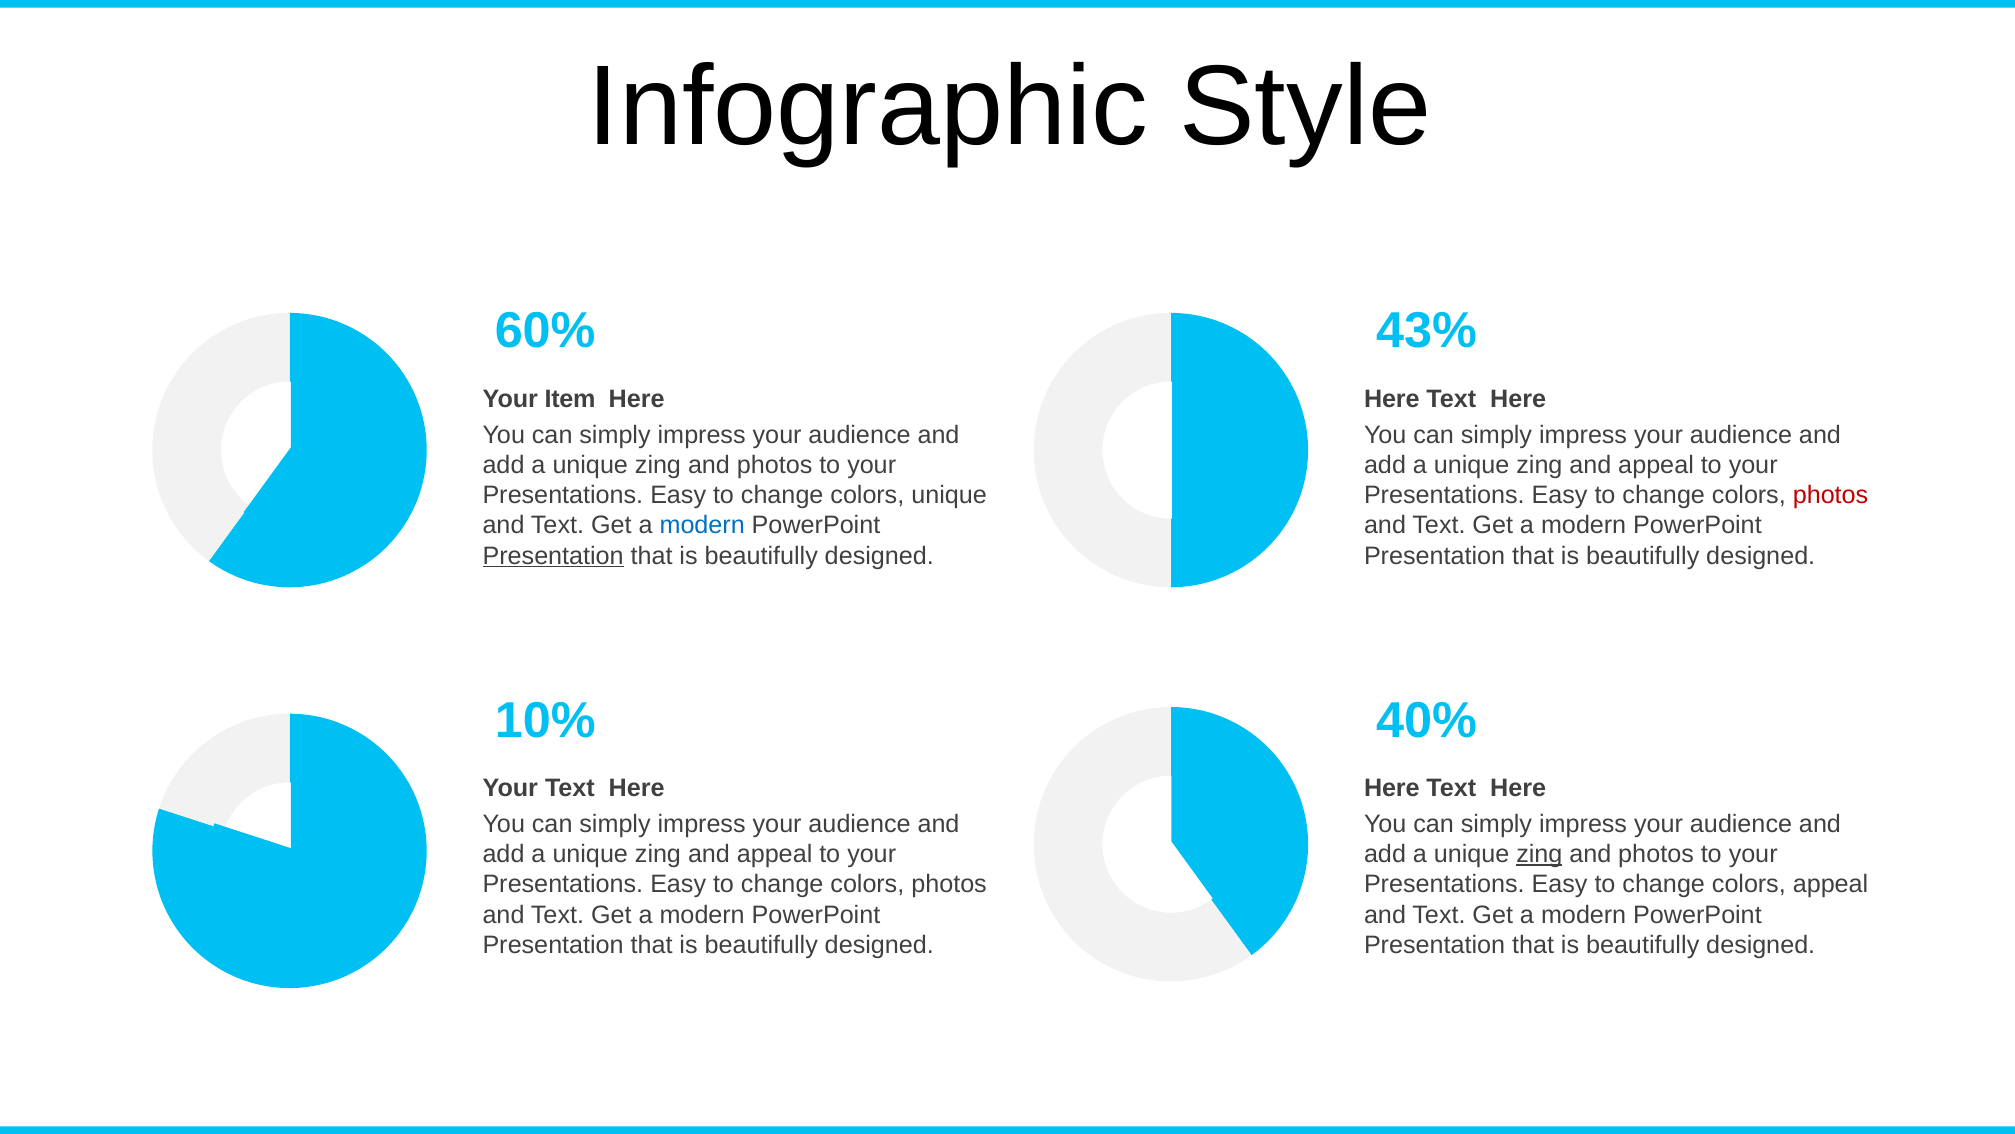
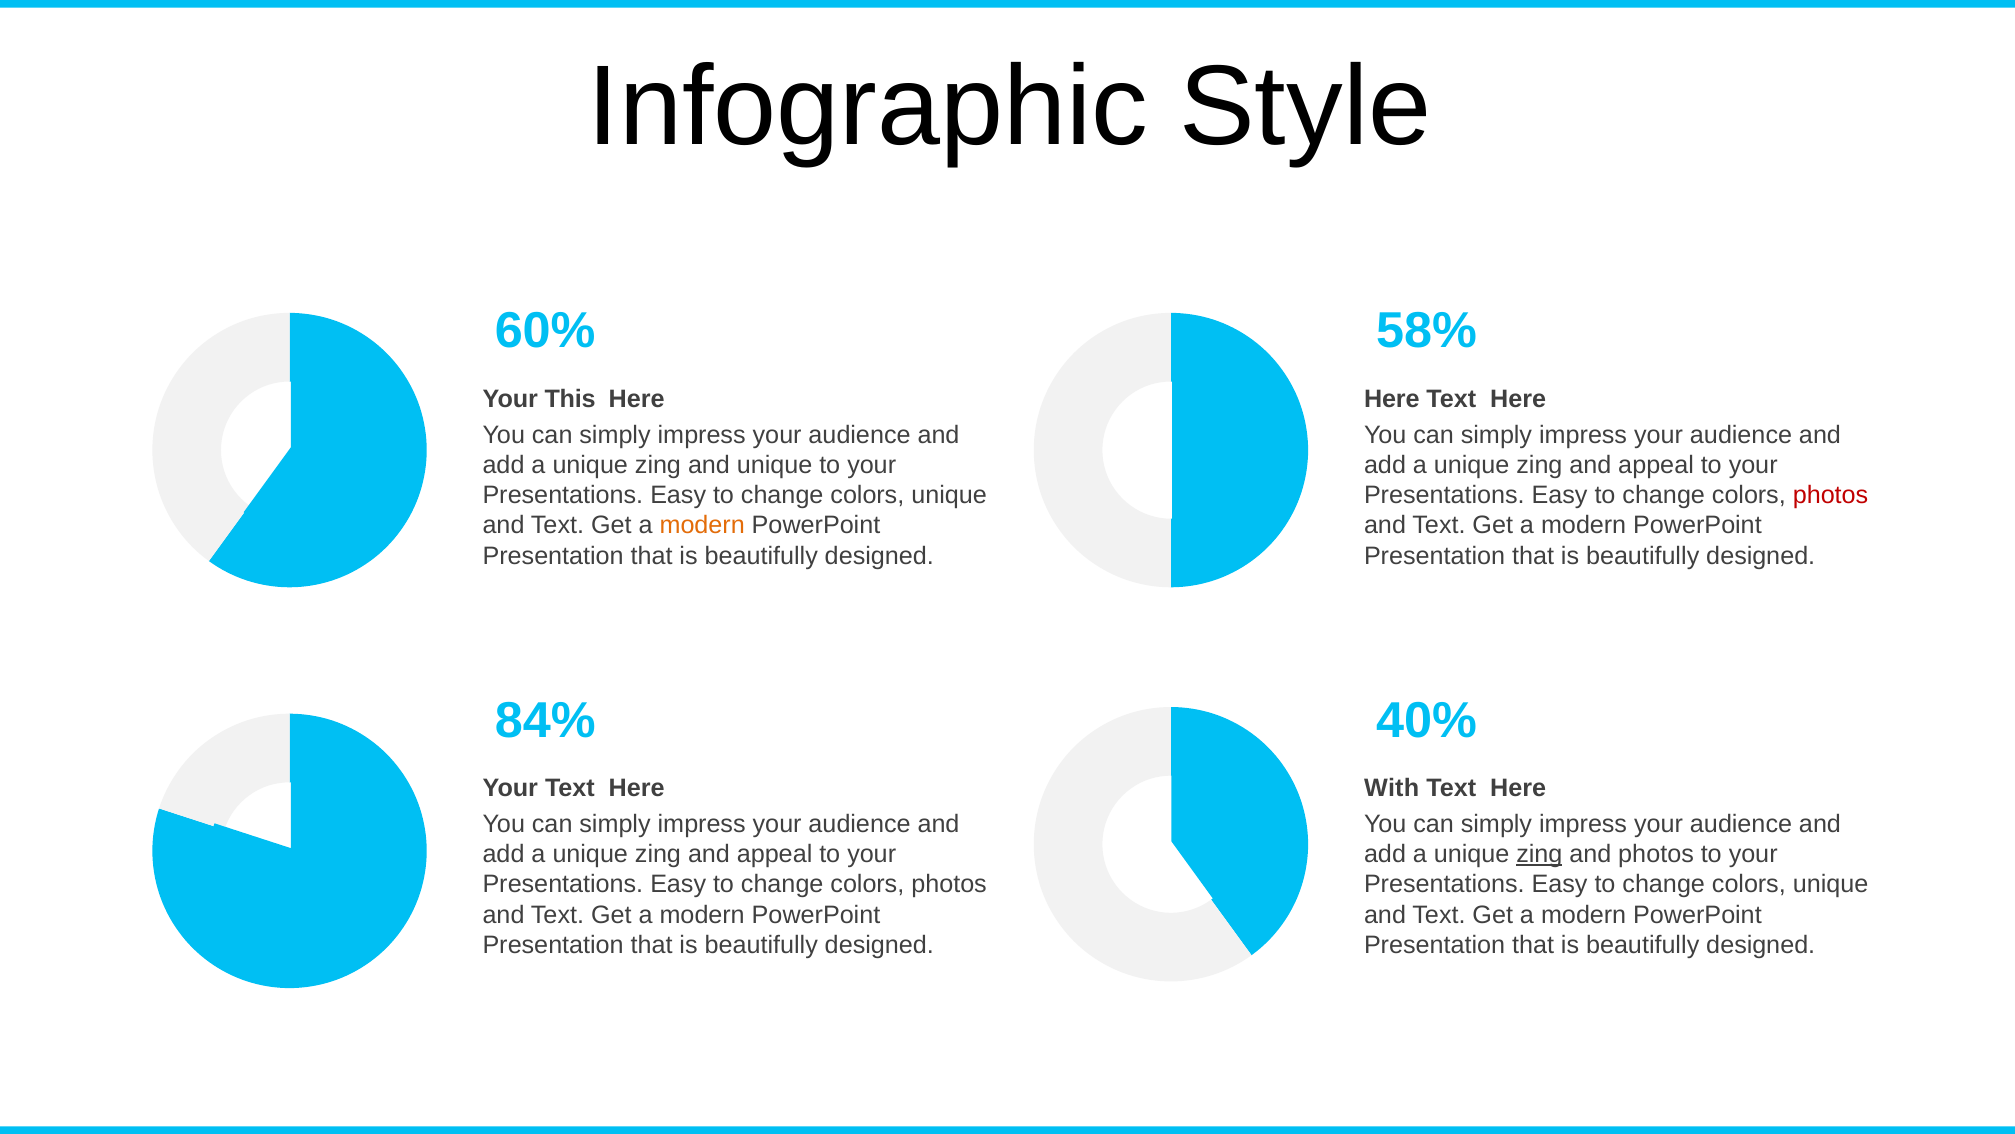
43%: 43% -> 58% (1427, 331)
Item: Item -> This (570, 399)
photos: photos -> unique (775, 465)
modern colour: blue -> orange (702, 525)
Presentation underline: present -> none (553, 556)
10%: 10% -> 84% (545, 720)
Here: Here -> With (1392, 788)
appeal: appeal -> unique (1831, 884)
